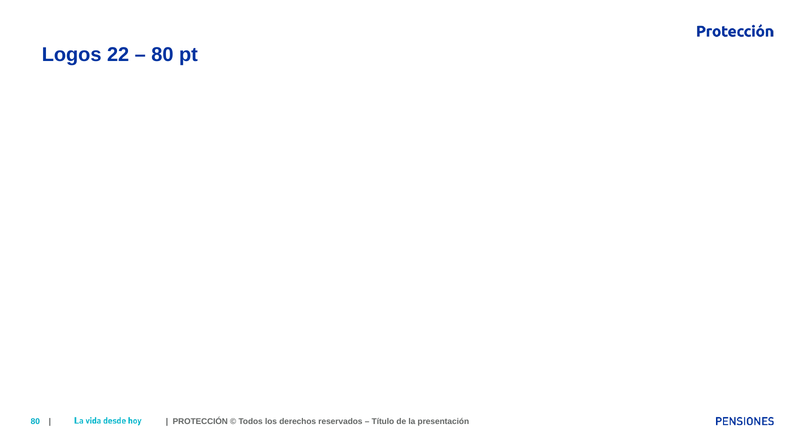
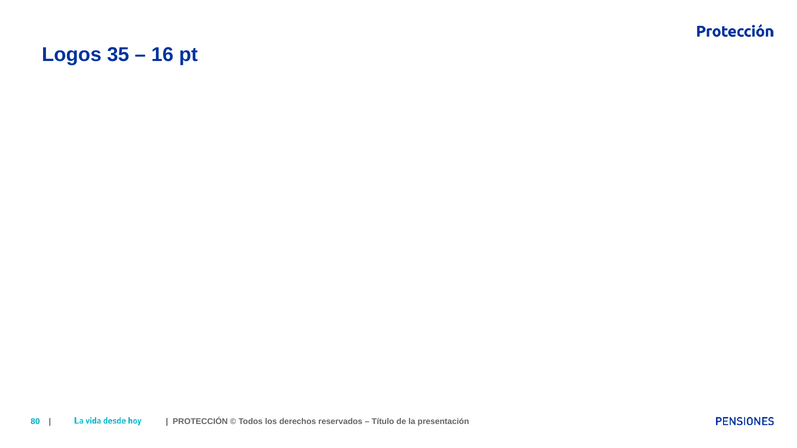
22: 22 -> 35 (118, 55)
80: 80 -> 16 (162, 55)
